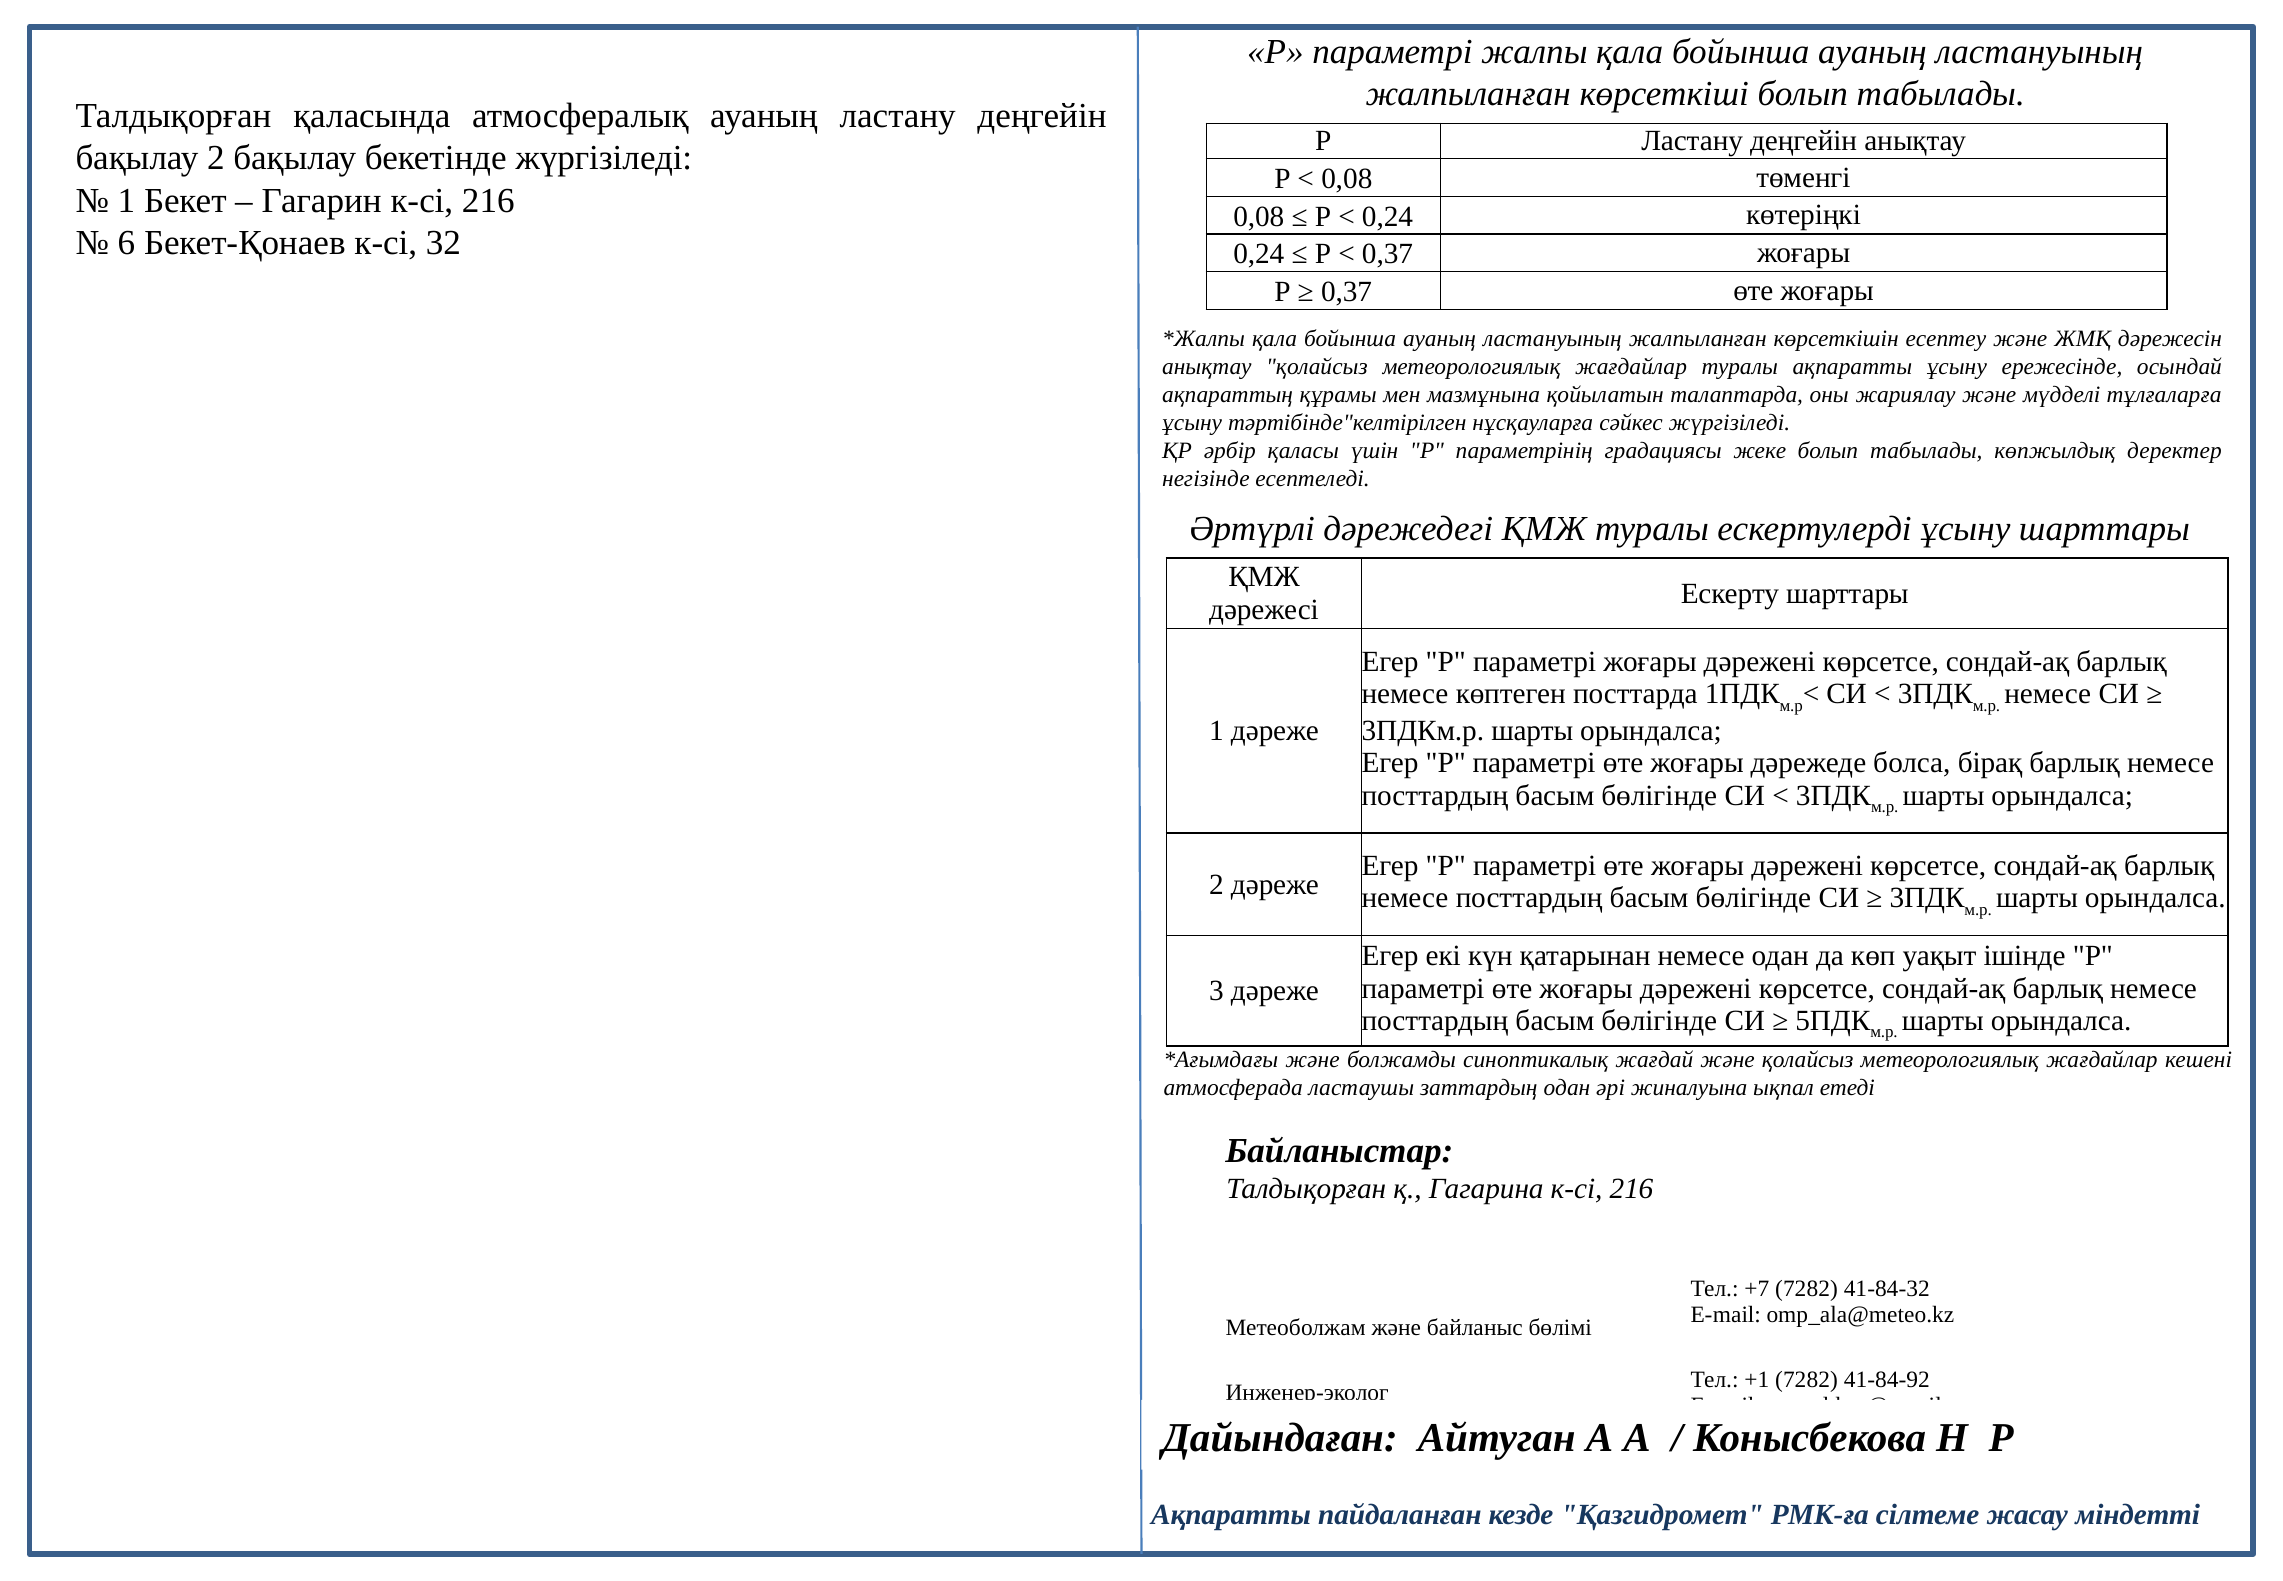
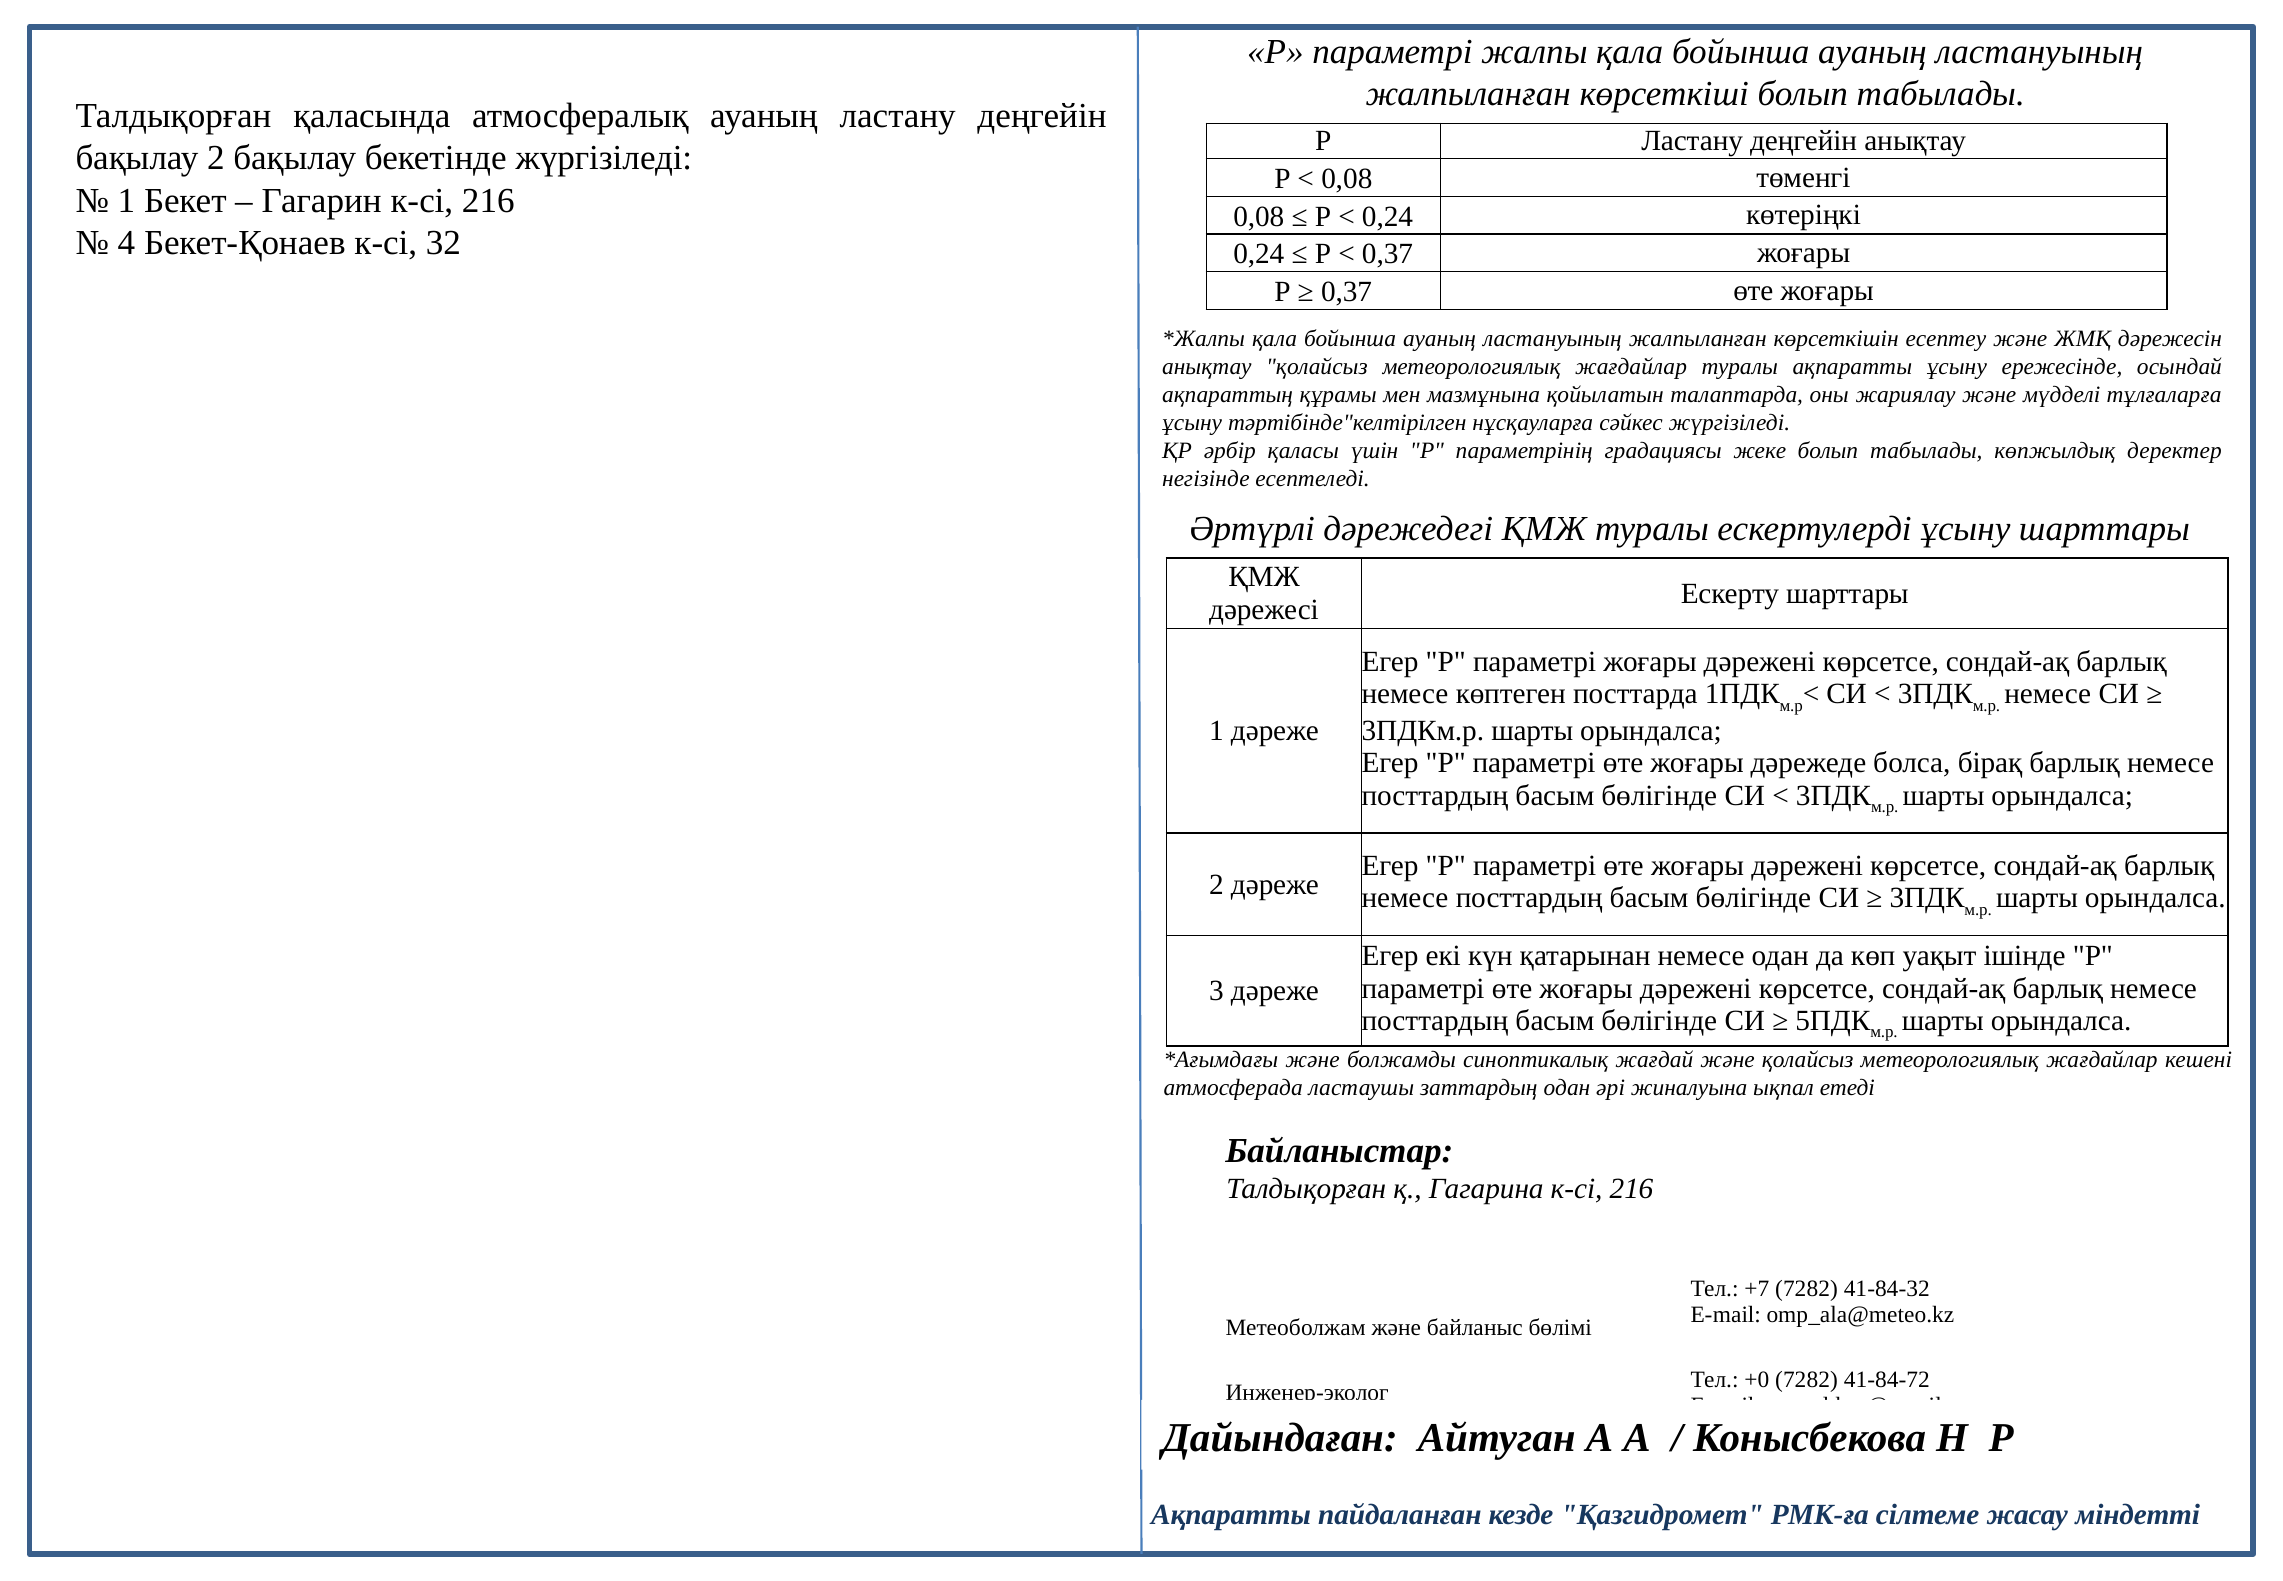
6: 6 -> 4 (127, 243)
+1: +1 -> +0 (1757, 1380)
41-84-92: 41-84-92 -> 41-84-72 (1887, 1380)
